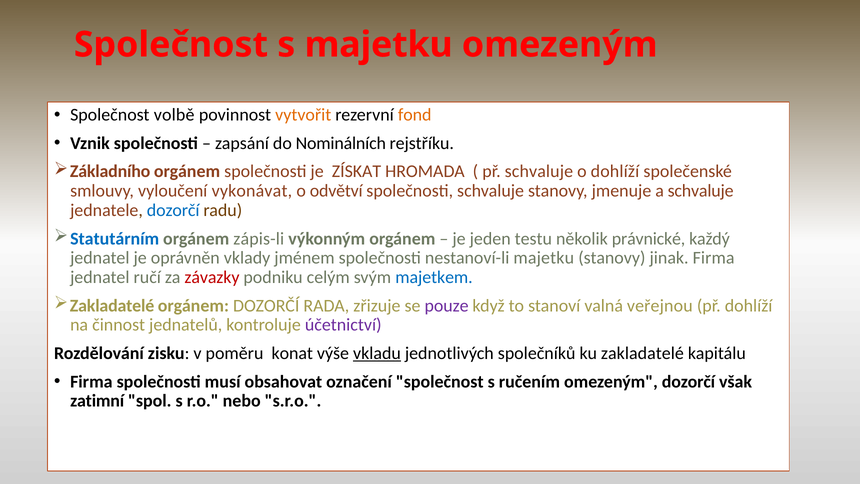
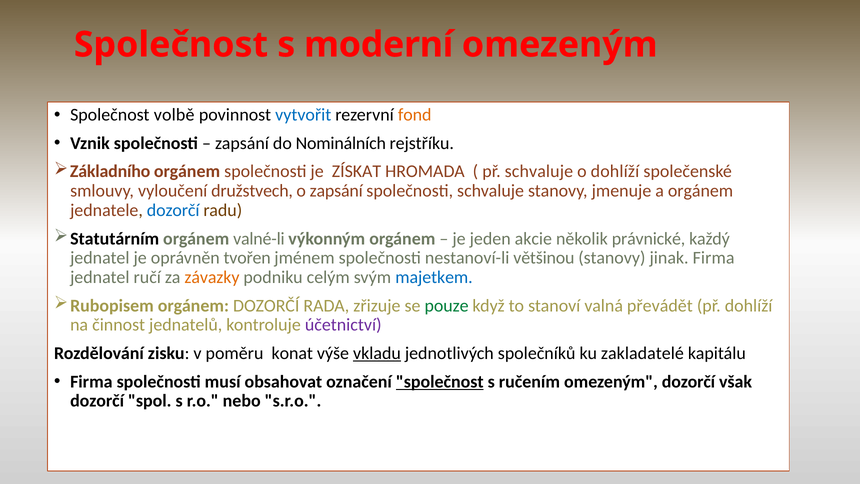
s majetku: majetku -> moderní (379, 45)
vytvořit colour: orange -> blue (303, 115)
vykonávat: vykonávat -> družstvech (252, 191)
o odvětví: odvětví -> zapsání (336, 191)
a schvaluje: schvaluje -> orgánem (701, 191)
Statutárním colour: blue -> black (115, 238)
zápis-li: zápis-li -> valné-li (259, 238)
testu: testu -> akcie (533, 238)
vklady: vklady -> tvořen (247, 258)
nestanoví-li majetku: majetku -> většinou (544, 258)
závazky colour: red -> orange (212, 277)
Zakladatelé: Zakladatelé -> Rubopisem (112, 306)
pouze colour: purple -> green (447, 306)
veřejnou: veřejnou -> převádět (660, 306)
společnost underline: none -> present (440, 381)
zatimní: zatimní -> dozorčí (97, 401)
